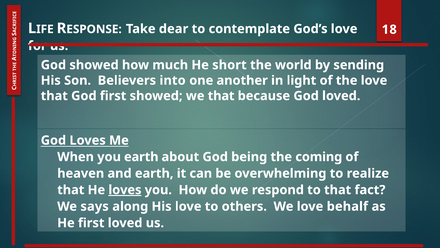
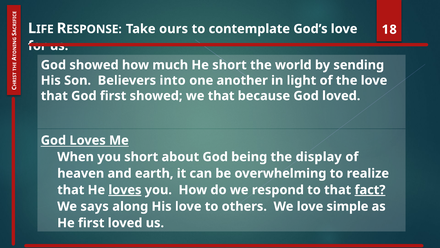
dear: dear -> ours (174, 29)
you earth: earth -> short (141, 157)
coming: coming -> display (319, 157)
fact underline: none -> present (370, 190)
behalf: behalf -> simple (347, 206)
